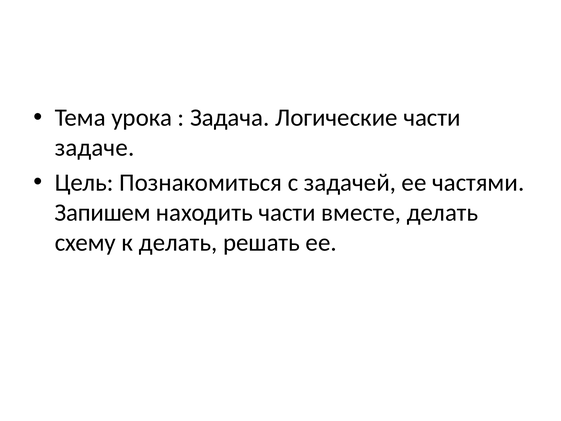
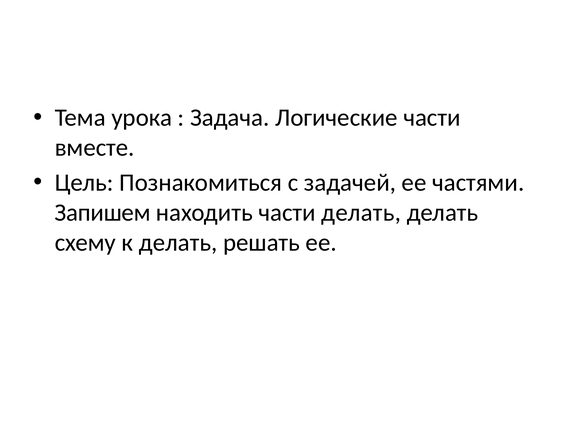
задаче: задаче -> вместе (95, 148)
части вместе: вместе -> делать (361, 212)
